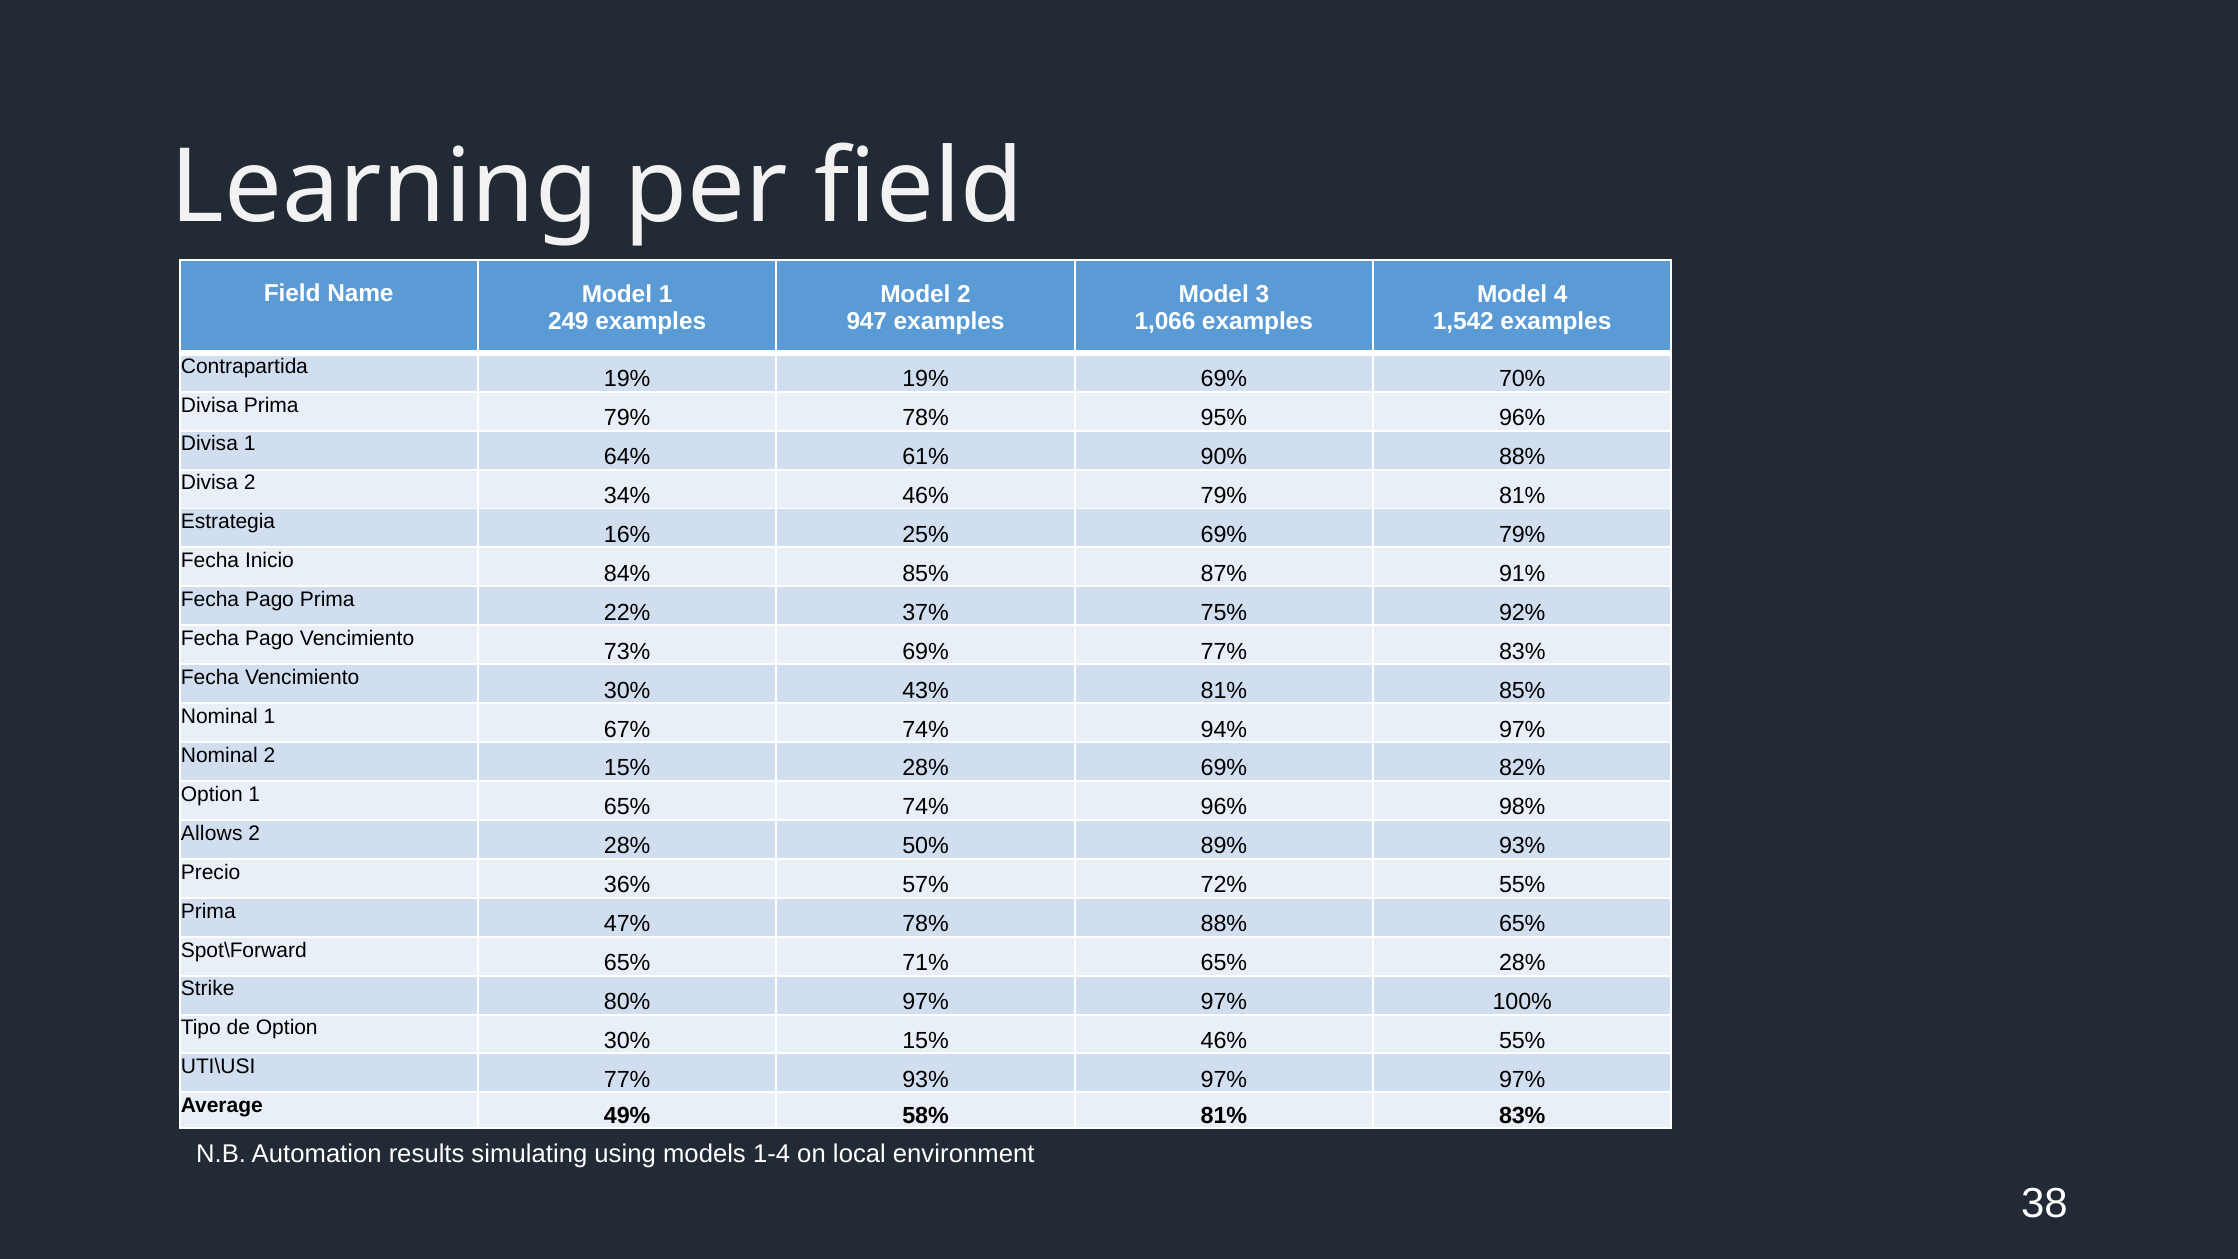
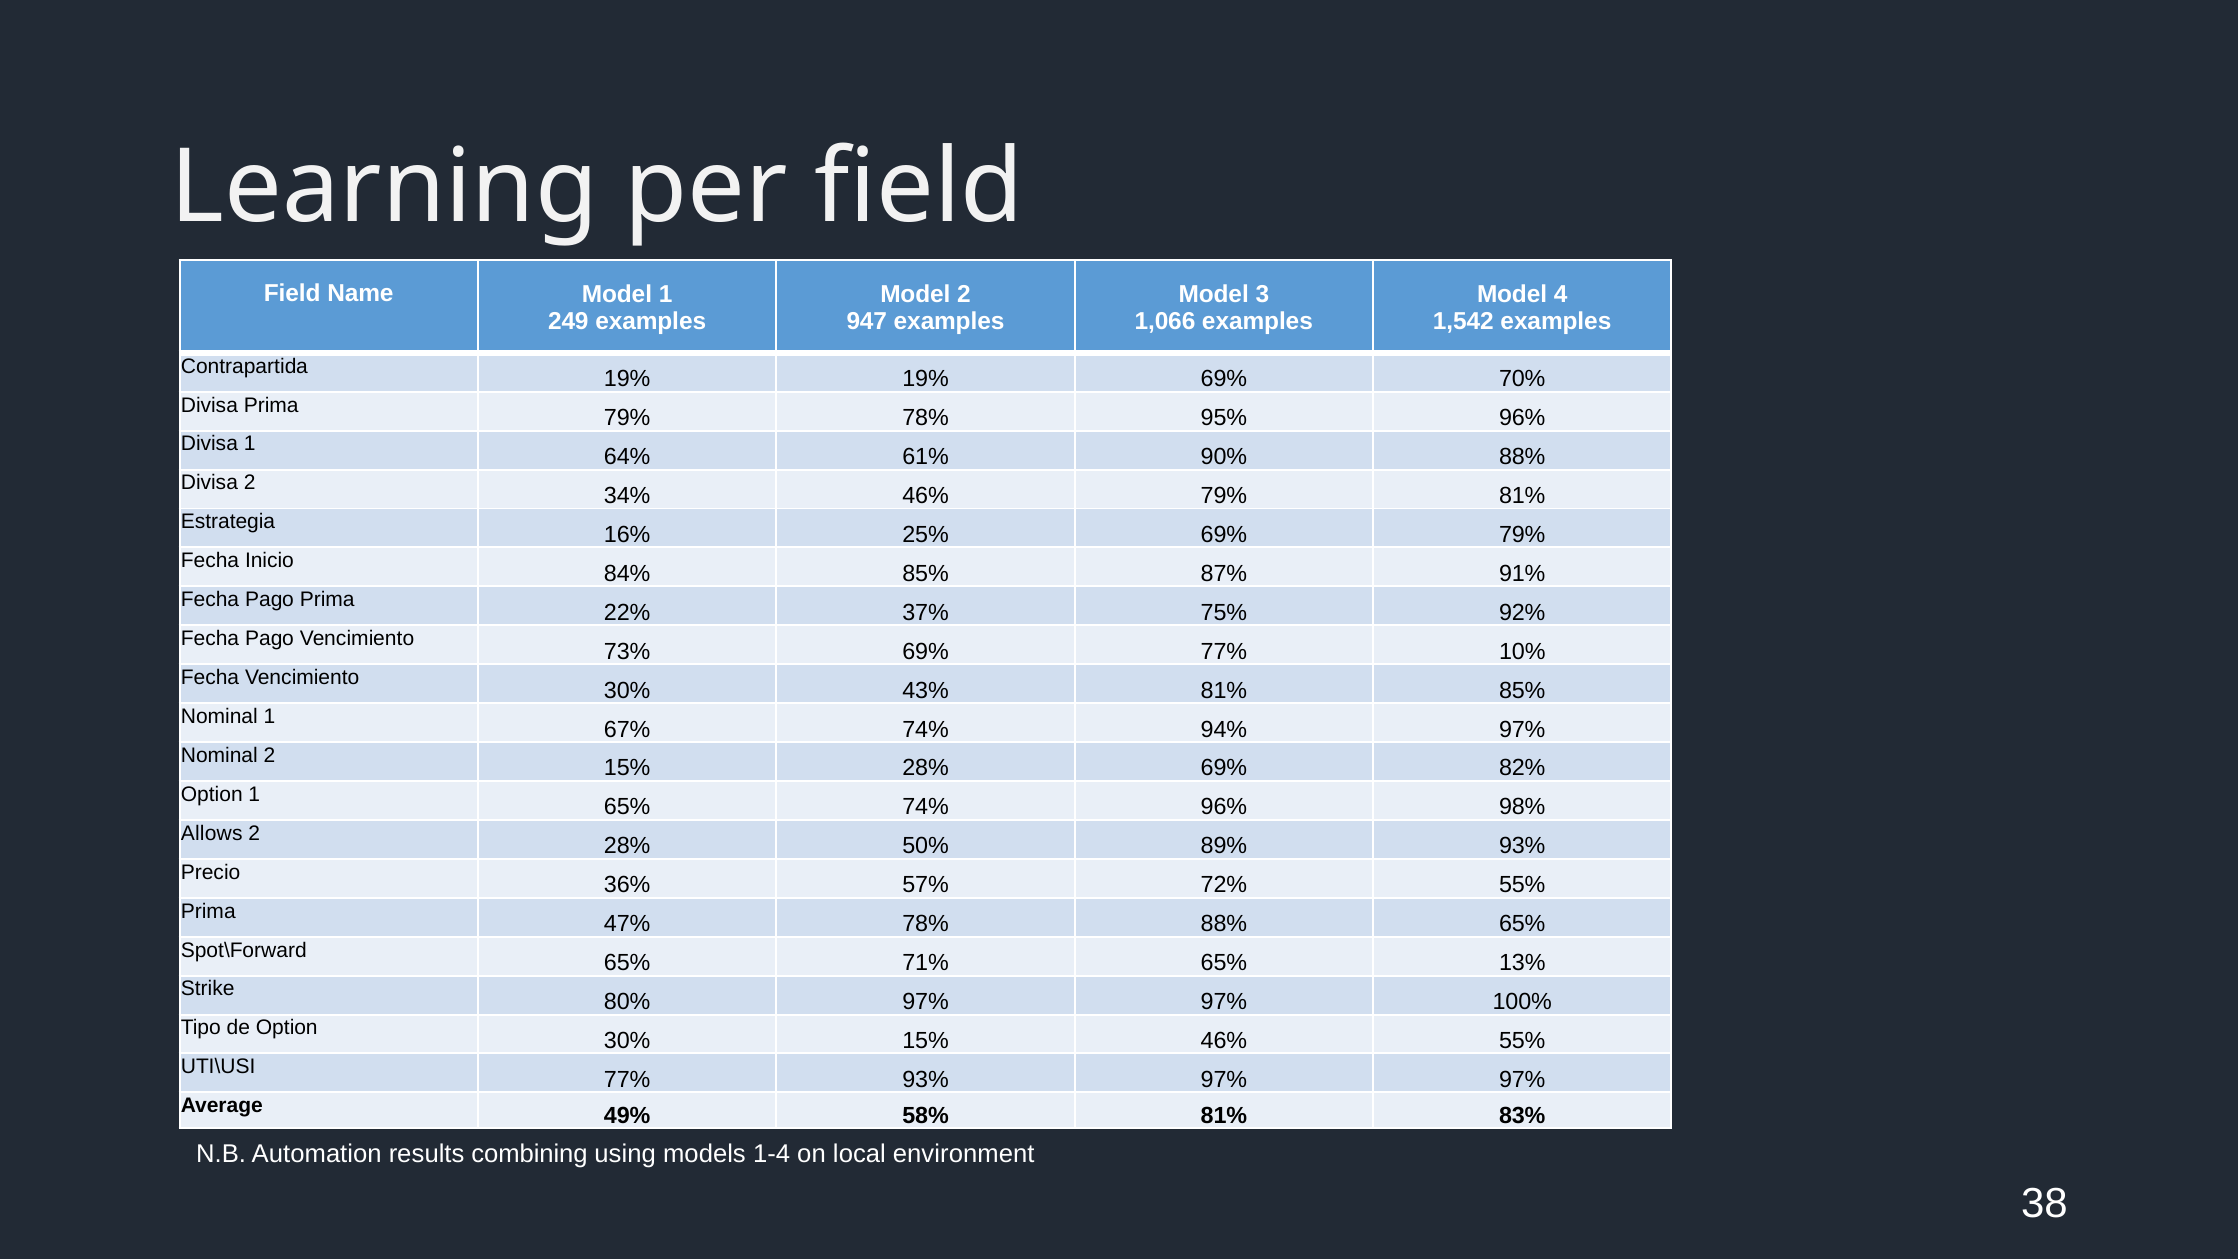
77% 83%: 83% -> 10% (1522, 651)
65% 28%: 28% -> 13% (1522, 963)
simulating: simulating -> combining (530, 1154)
